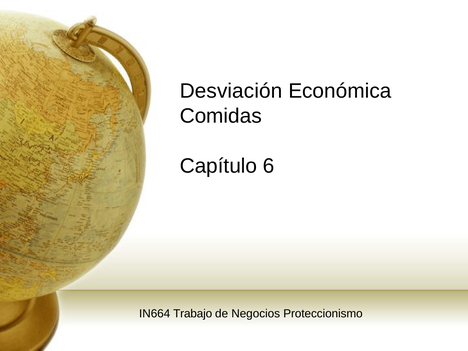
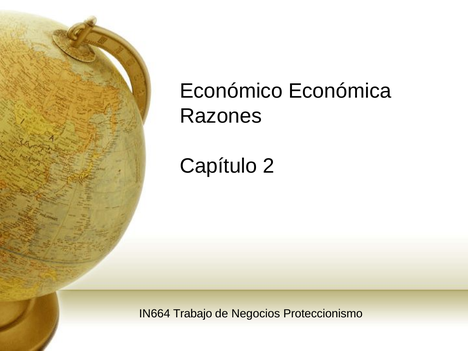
Desviación: Desviación -> Económico (231, 91)
Comidas: Comidas -> Razones (221, 116)
6: 6 -> 2 (269, 166)
